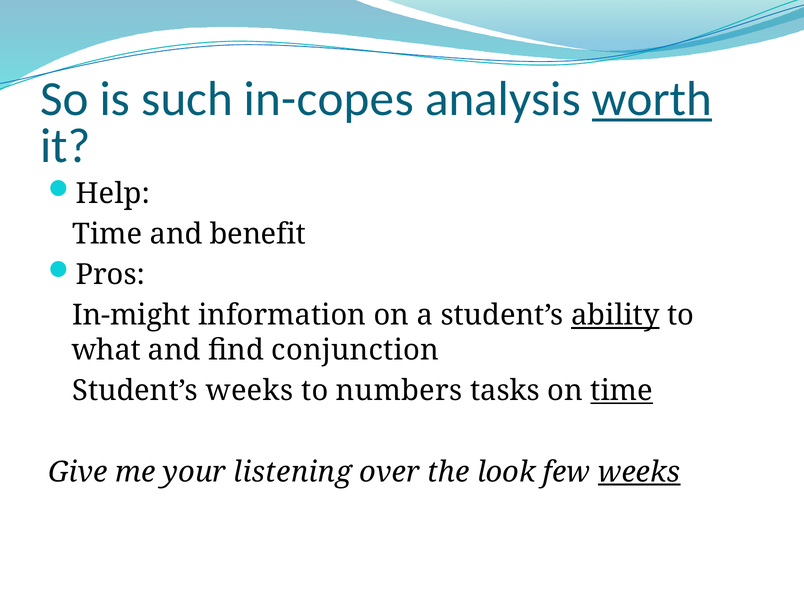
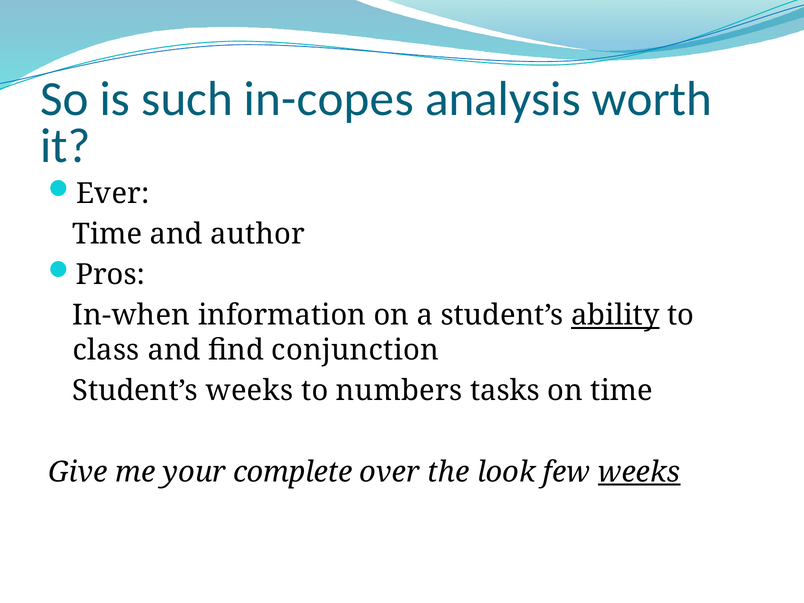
worth underline: present -> none (652, 99)
Help: Help -> Ever (113, 194)
benefit: benefit -> author (258, 234)
In-might: In-might -> In-when (131, 315)
what: what -> class (106, 350)
time underline: present -> none (622, 391)
listening: listening -> complete (293, 472)
